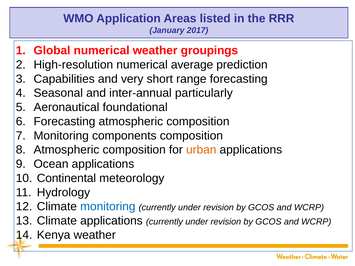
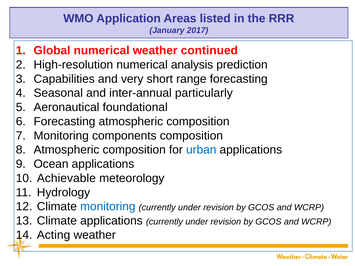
groupings: groupings -> continued (209, 51)
average: average -> analysis (192, 65)
urban colour: orange -> blue (201, 150)
Continental: Continental -> Achievable (66, 178)
Kenya: Kenya -> Acting (54, 235)
